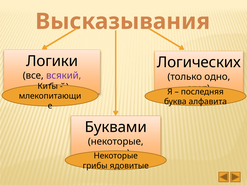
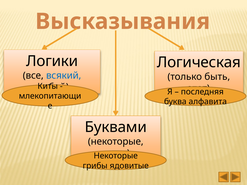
Логических: Логических -> Логическая (199, 62)
всякий colour: purple -> blue (64, 76)
одно: одно -> быть (217, 77)
